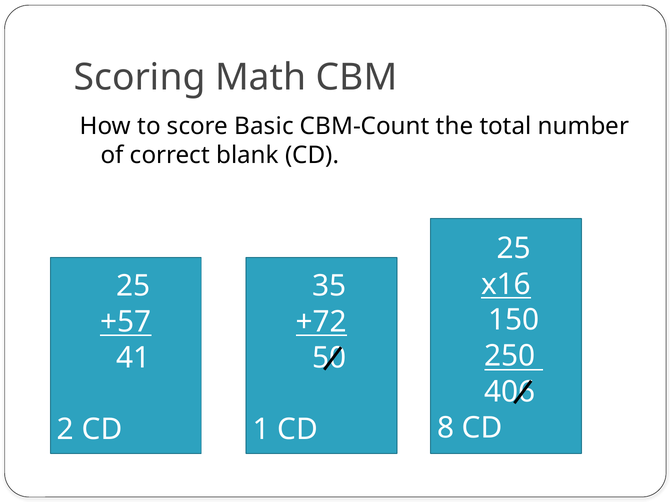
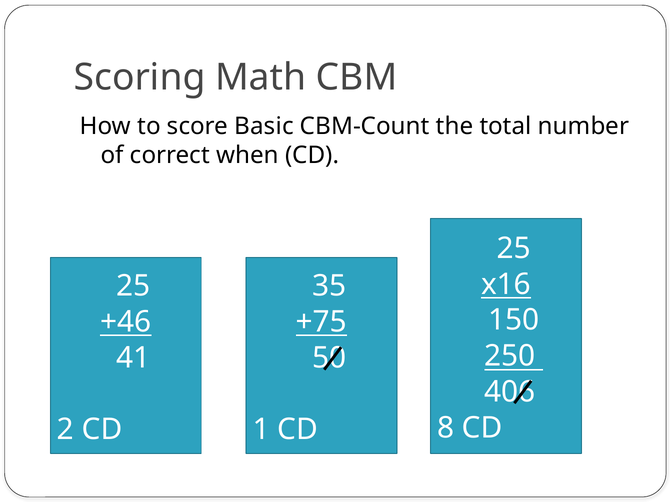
blank: blank -> when (247, 155)
+57: +57 -> +46 (126, 321)
+72: +72 -> +75 (321, 321)
